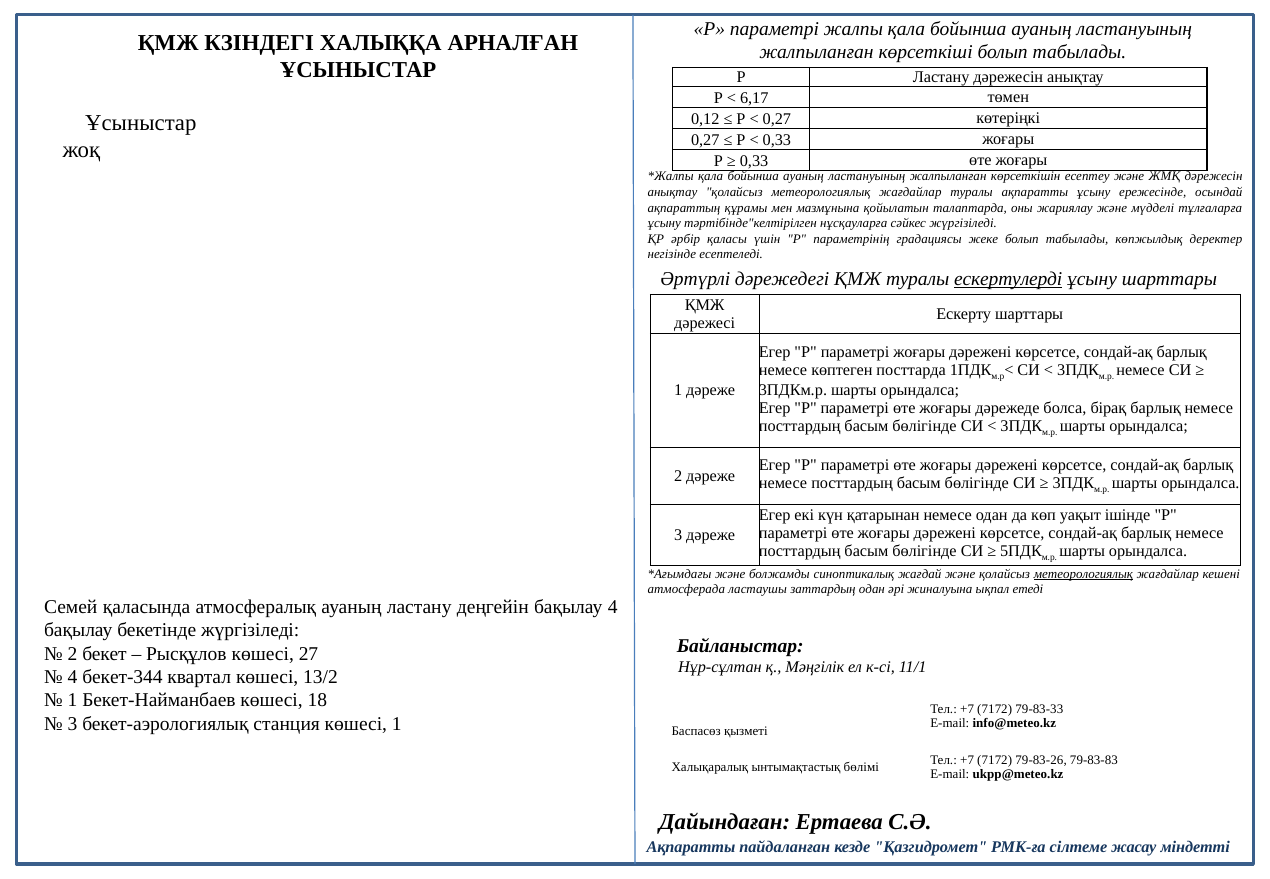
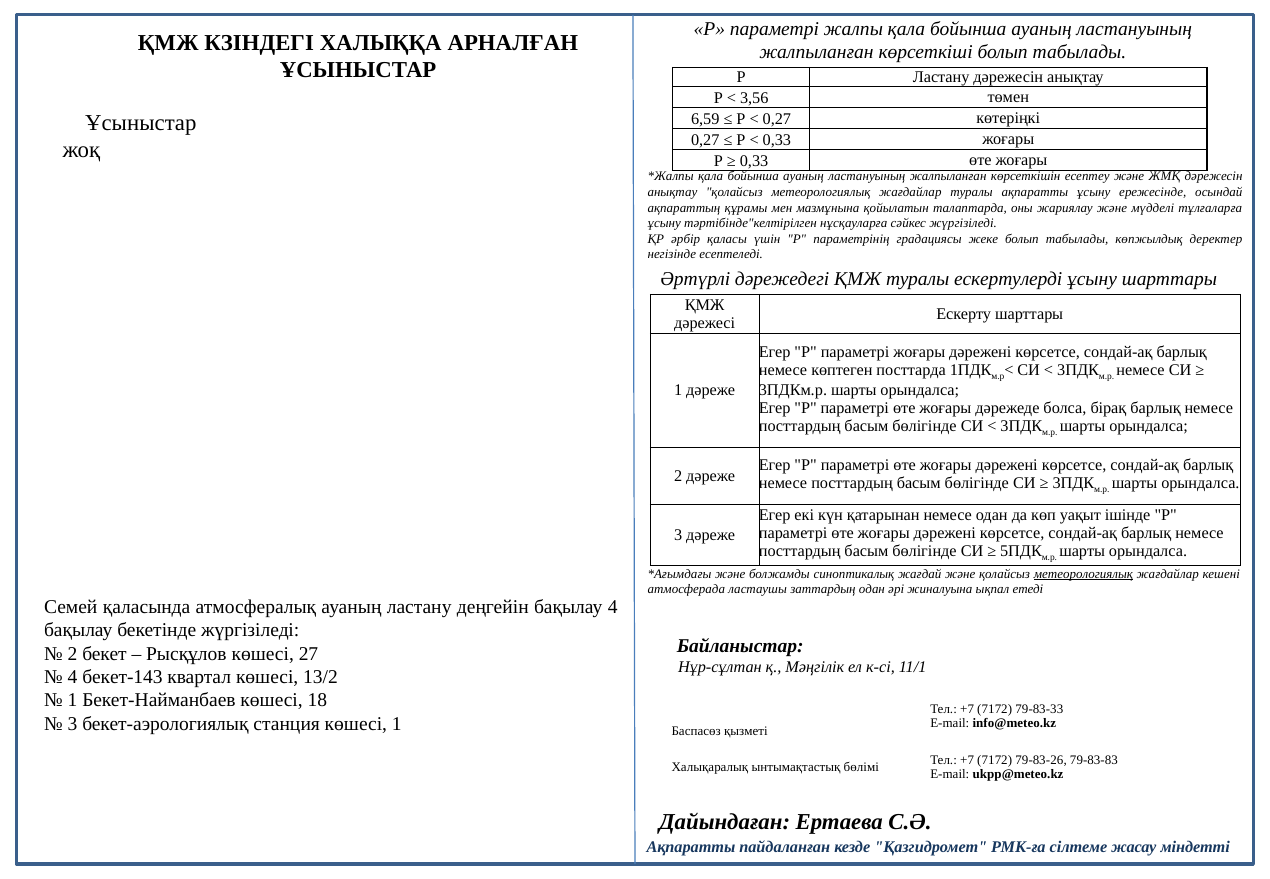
6,17: 6,17 -> 3,56 (754, 98)
0,12: 0,12 -> 6,59 (705, 119)
ескертулерді underline: present -> none (1008, 279)
бекет-344: бекет-344 -> бекет-143 (122, 677)
